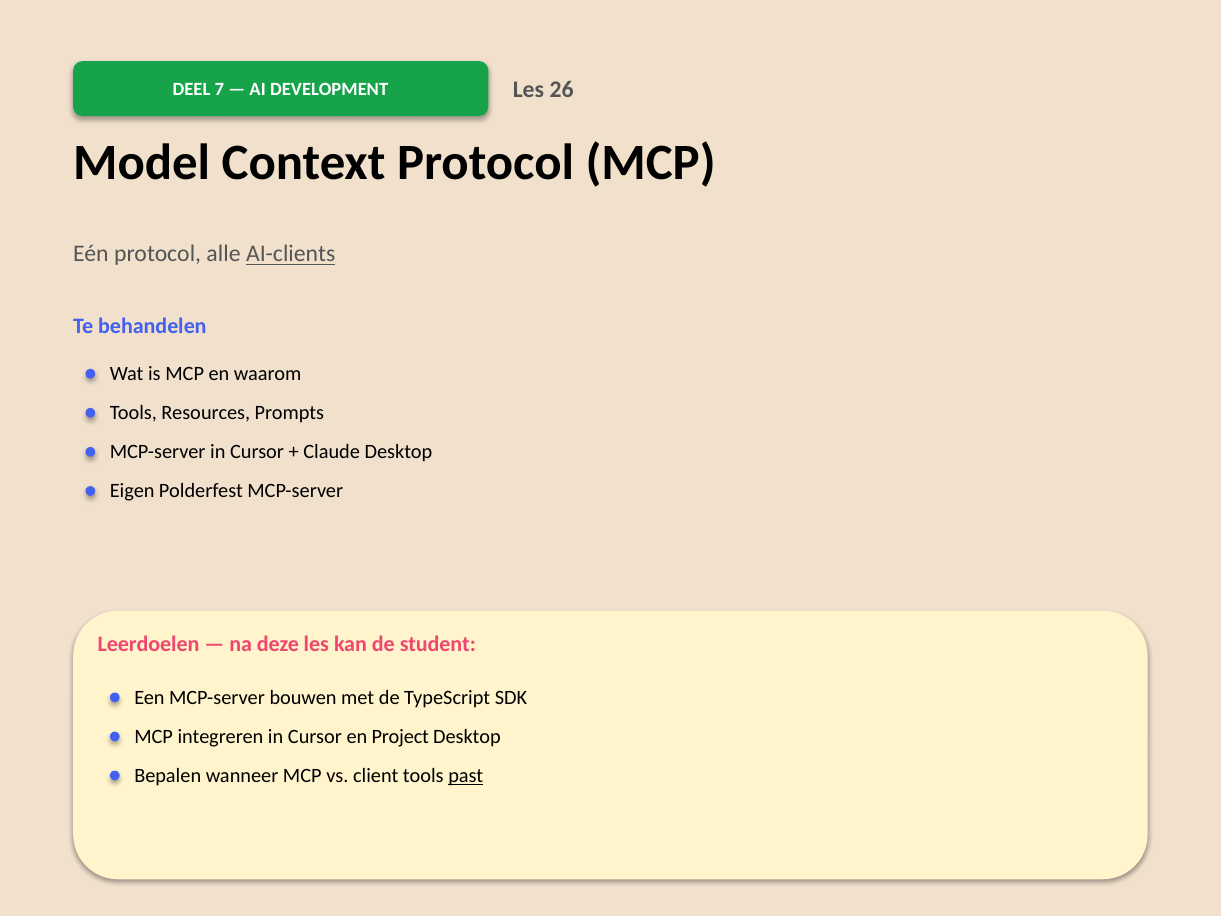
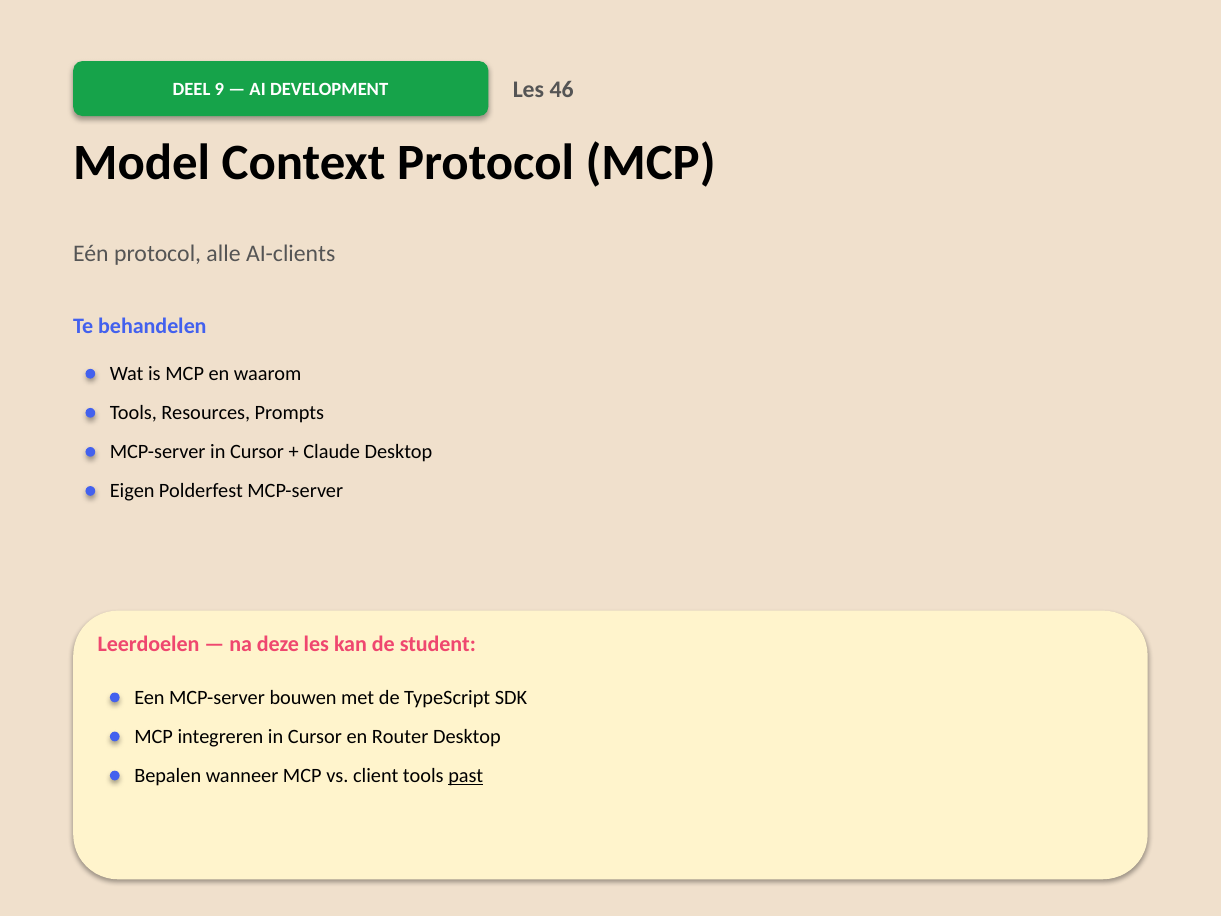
7: 7 -> 9 (219, 90)
26: 26 -> 46 (562, 90)
AI-clients underline: present -> none (291, 254)
Project: Project -> Router (400, 736)
